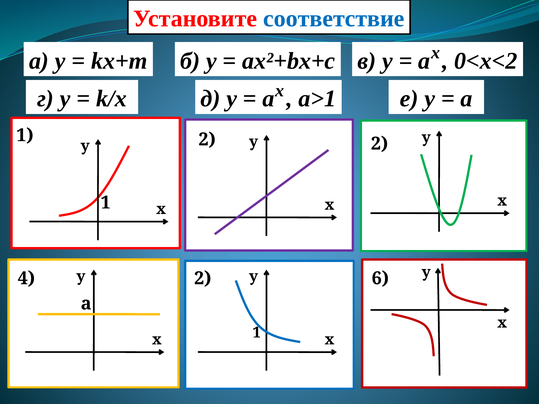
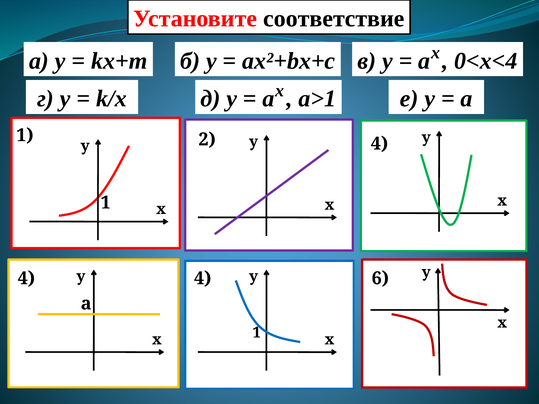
соответствие colour: blue -> black (334, 19)
0<x<2: 0<x<2 -> 0<x<4 (486, 61)
2 2: 2 -> 4 (379, 144)
2: 2 -> 4 (203, 278)
